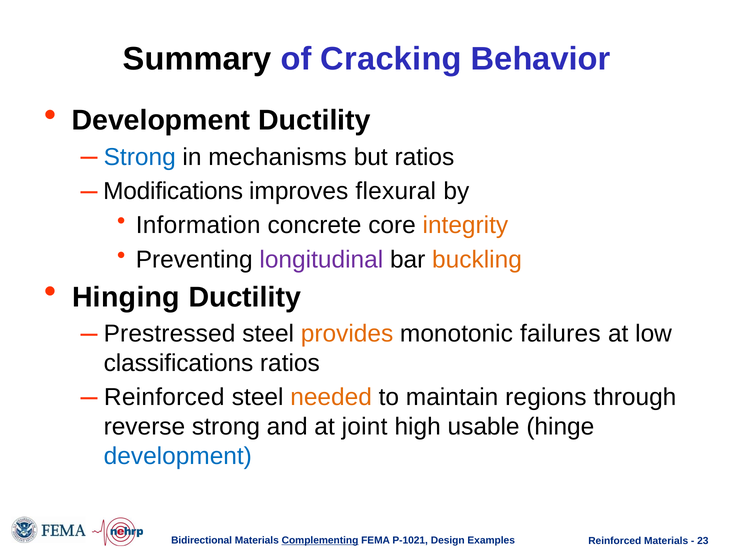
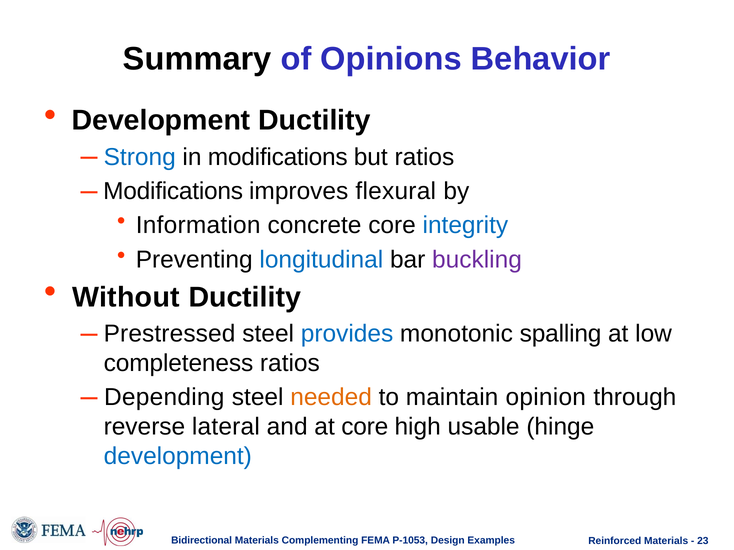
Cracking: Cracking -> Opinions (391, 59)
in mechanisms: mechanisms -> modifications (278, 157)
integrity colour: orange -> blue (465, 226)
longitudinal colour: purple -> blue (321, 260)
buckling colour: orange -> purple (477, 260)
Hinging: Hinging -> Without (126, 298)
provides colour: orange -> blue (347, 334)
failures: failures -> spalling (561, 334)
classifications: classifications -> completeness (179, 363)
Reinforced: Reinforced -> Depending (164, 398)
regions: regions -> opinion (546, 398)
reverse strong: strong -> lateral (226, 427)
at joint: joint -> core (365, 427)
Complementing underline: present -> none (320, 541)
P-1021: P-1021 -> P-1053 (410, 541)
